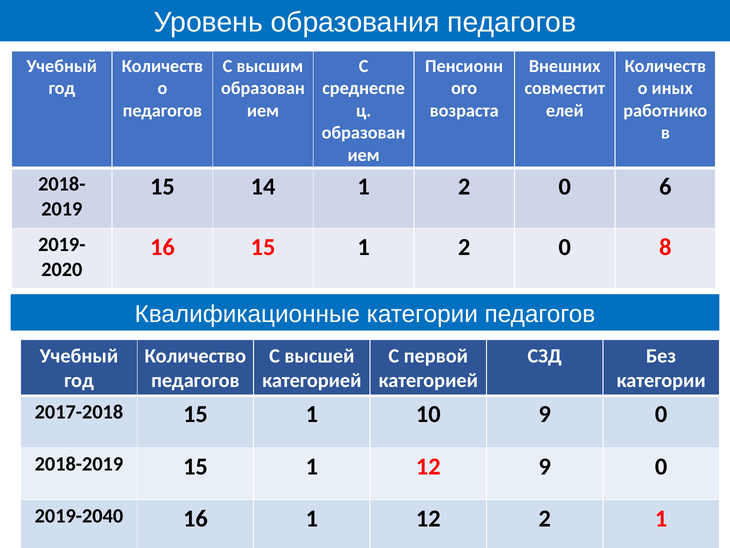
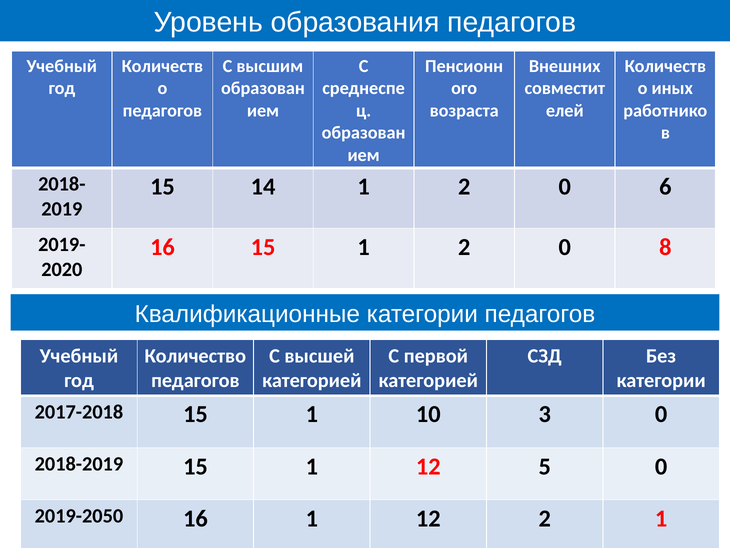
10 9: 9 -> 3 (545, 414)
12 9: 9 -> 5 (545, 466)
2019-2040: 2019-2040 -> 2019-2050 (79, 516)
